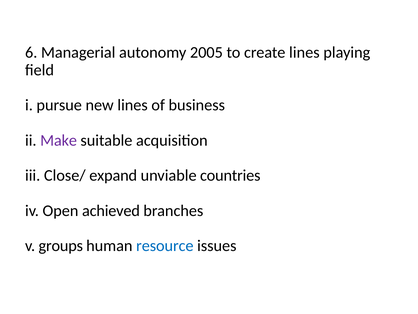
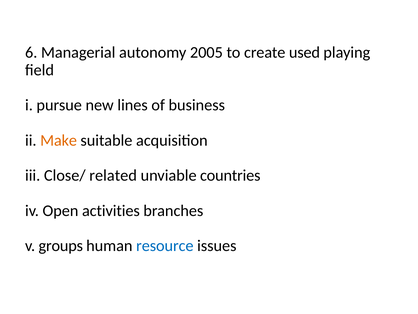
create lines: lines -> used (304, 52)
Make colour: purple -> orange (59, 140)
expand: expand -> related (113, 175)
achieved: achieved -> activities (111, 210)
